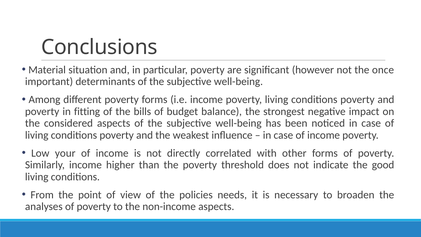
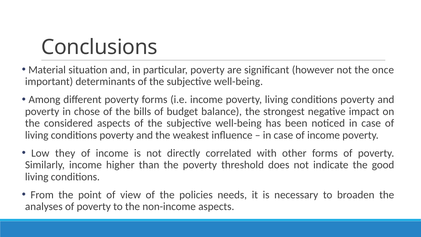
fitting: fitting -> chose (87, 111)
your: your -> they (65, 153)
